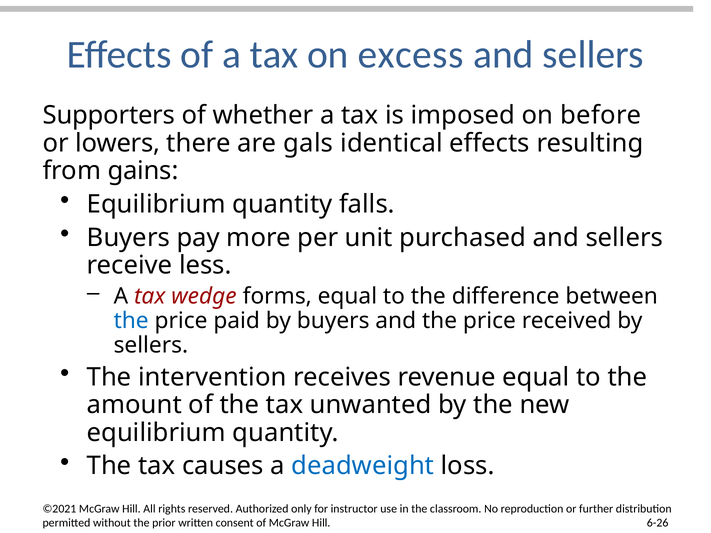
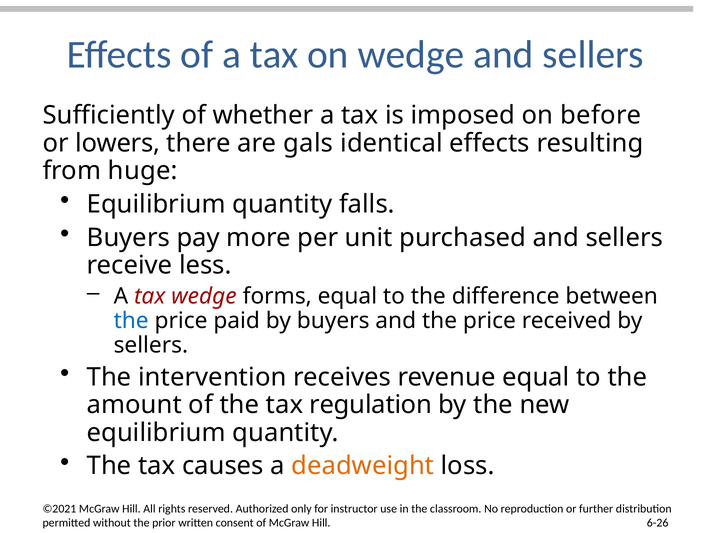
on excess: excess -> wedge (411, 55)
Supporters: Supporters -> Sufficiently (109, 116)
gains: gains -> huge (143, 171)
unwanted: unwanted -> regulation (371, 405)
deadweight colour: blue -> orange (363, 466)
